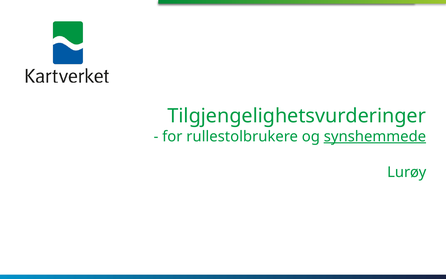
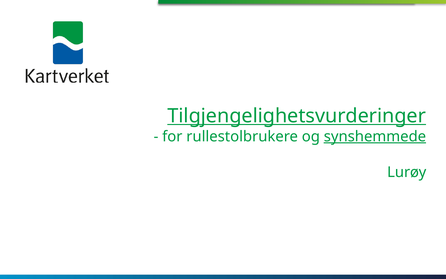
Tilgjengelighetsvurderinger underline: none -> present (297, 116)
